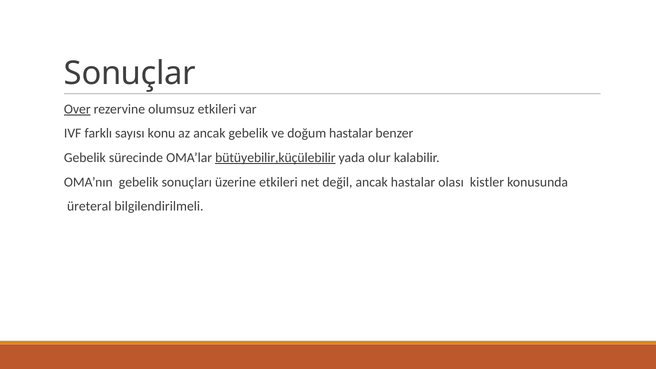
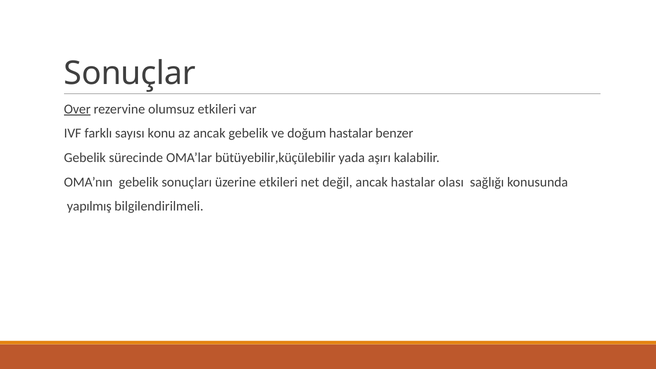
bütüyebilir,küçülebilir underline: present -> none (275, 158)
olur: olur -> aşırı (379, 158)
kistler: kistler -> sağlığı (487, 182)
üreteral: üreteral -> yapılmış (89, 206)
